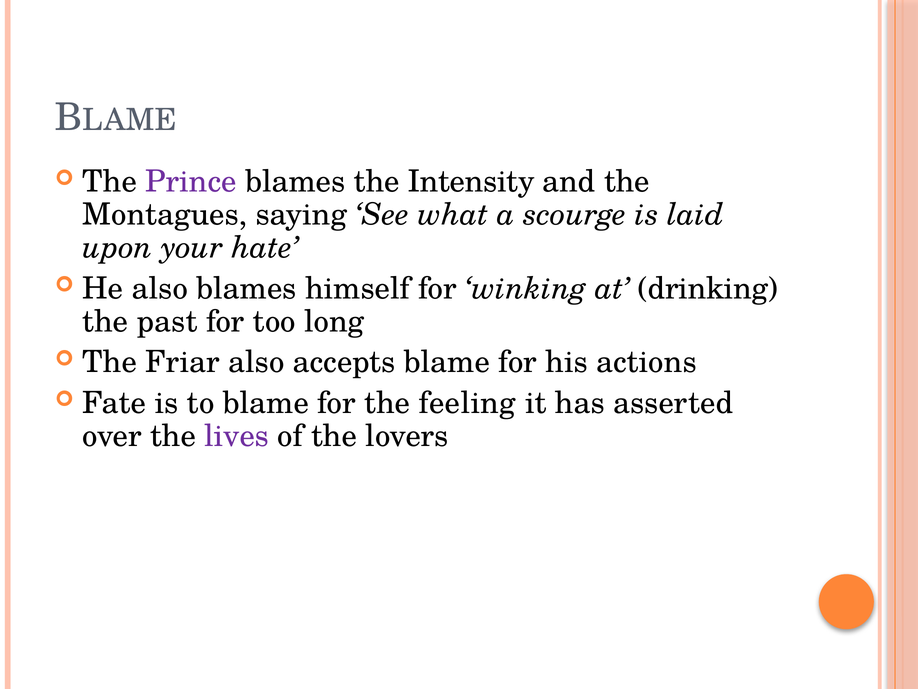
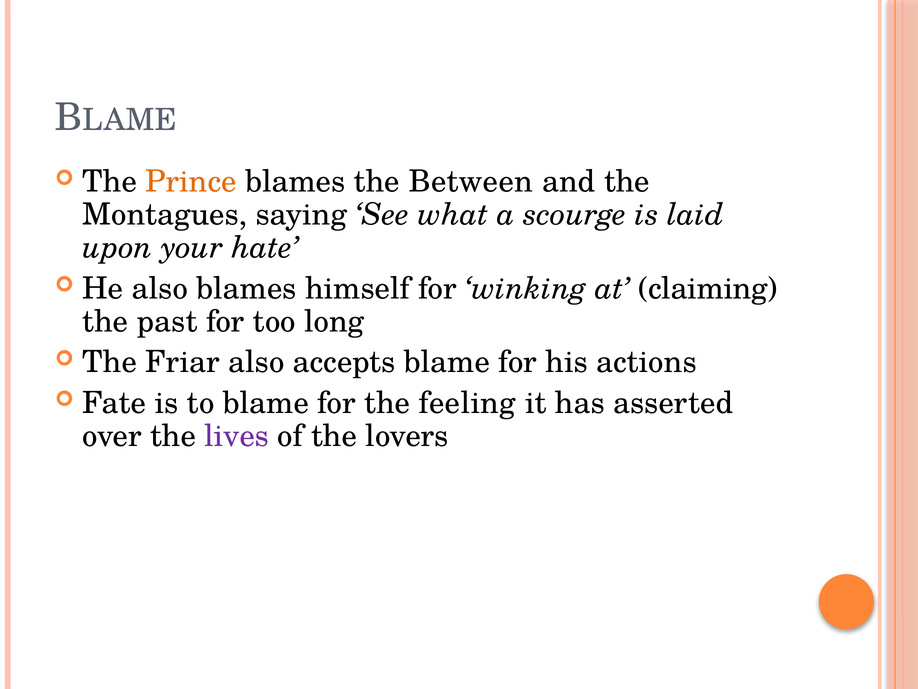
Prince colour: purple -> orange (191, 182)
Intensity: Intensity -> Between (471, 182)
drinking: drinking -> claiming (708, 288)
